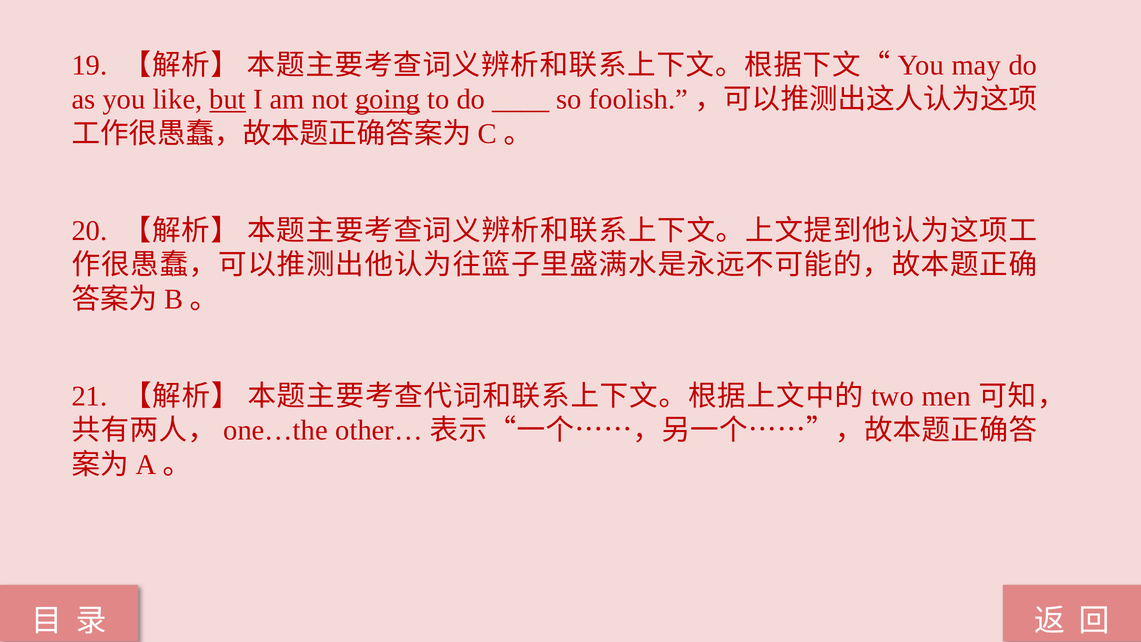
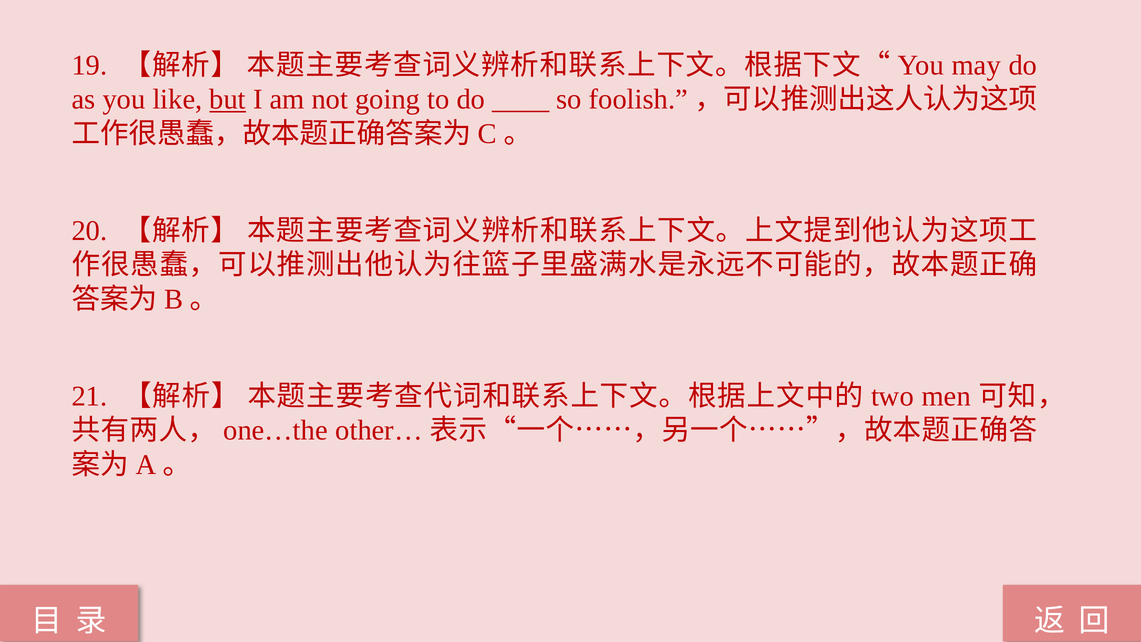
going underline: present -> none (388, 99)
